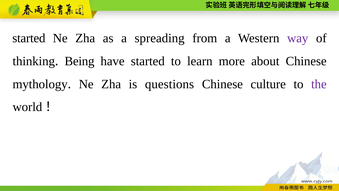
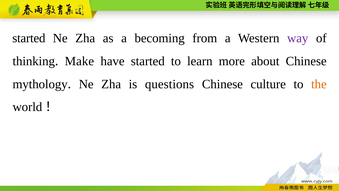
spreading: spreading -> becoming (160, 38)
Being: Being -> Make (79, 61)
the colour: purple -> orange (319, 84)
